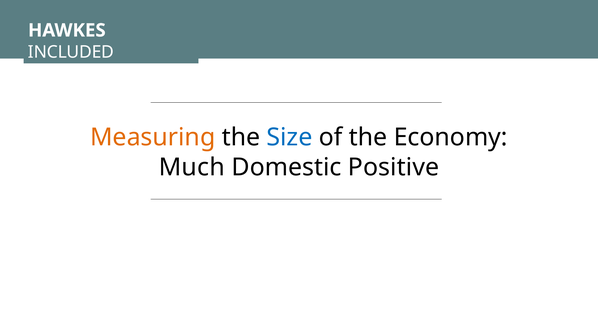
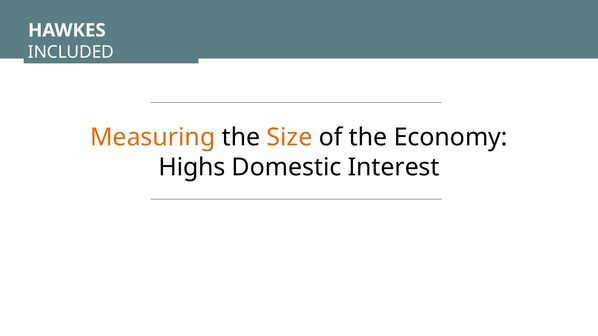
Size colour: blue -> orange (289, 137)
Much: Much -> Highs (192, 167)
Positive: Positive -> Interest (394, 167)
